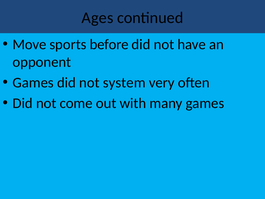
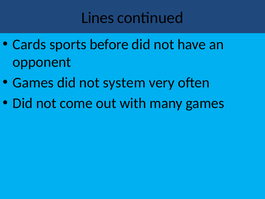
Ages: Ages -> Lines (98, 18)
Move: Move -> Cards (29, 44)
